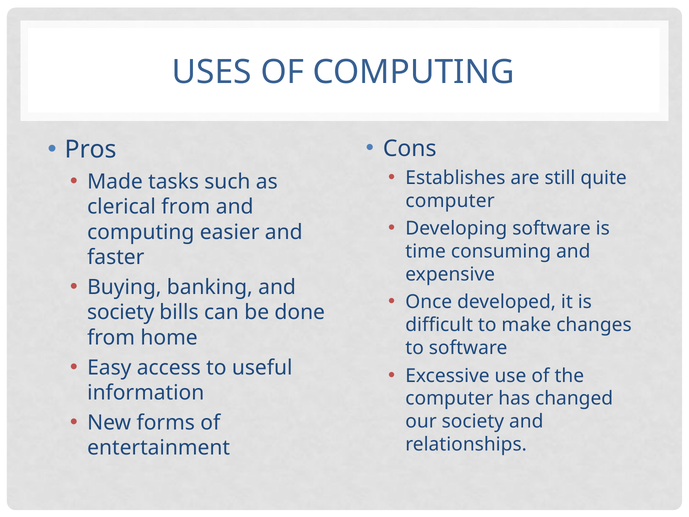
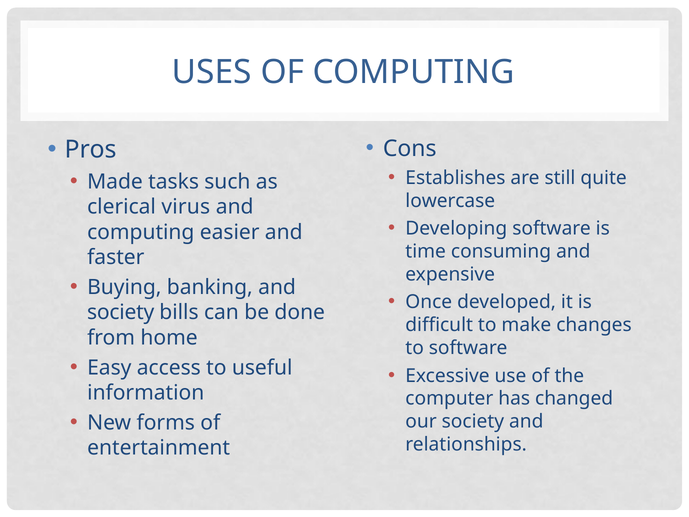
computer: computer -> lowercase (450, 201)
clerical from: from -> virus (186, 207)
